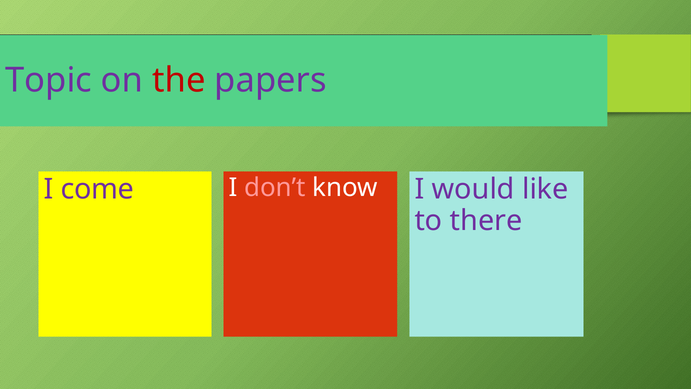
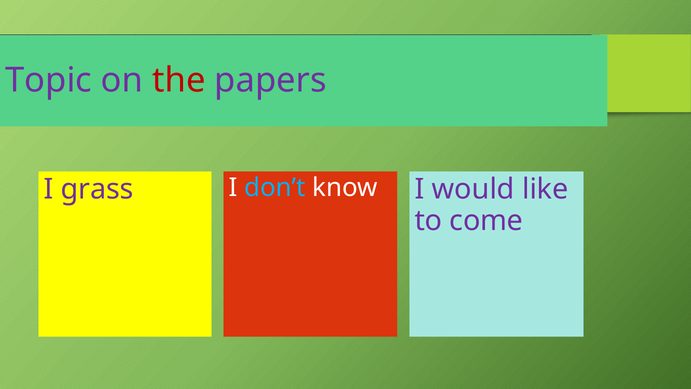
come: come -> grass (97, 189)
don’t colour: pink -> light blue (275, 188)
there: there -> come (486, 220)
